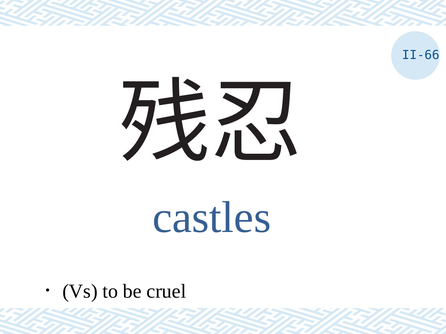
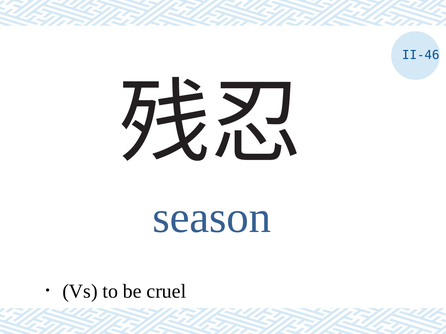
II-66: II-66 -> II-46 (421, 55)
castles: castles -> season (212, 218)
